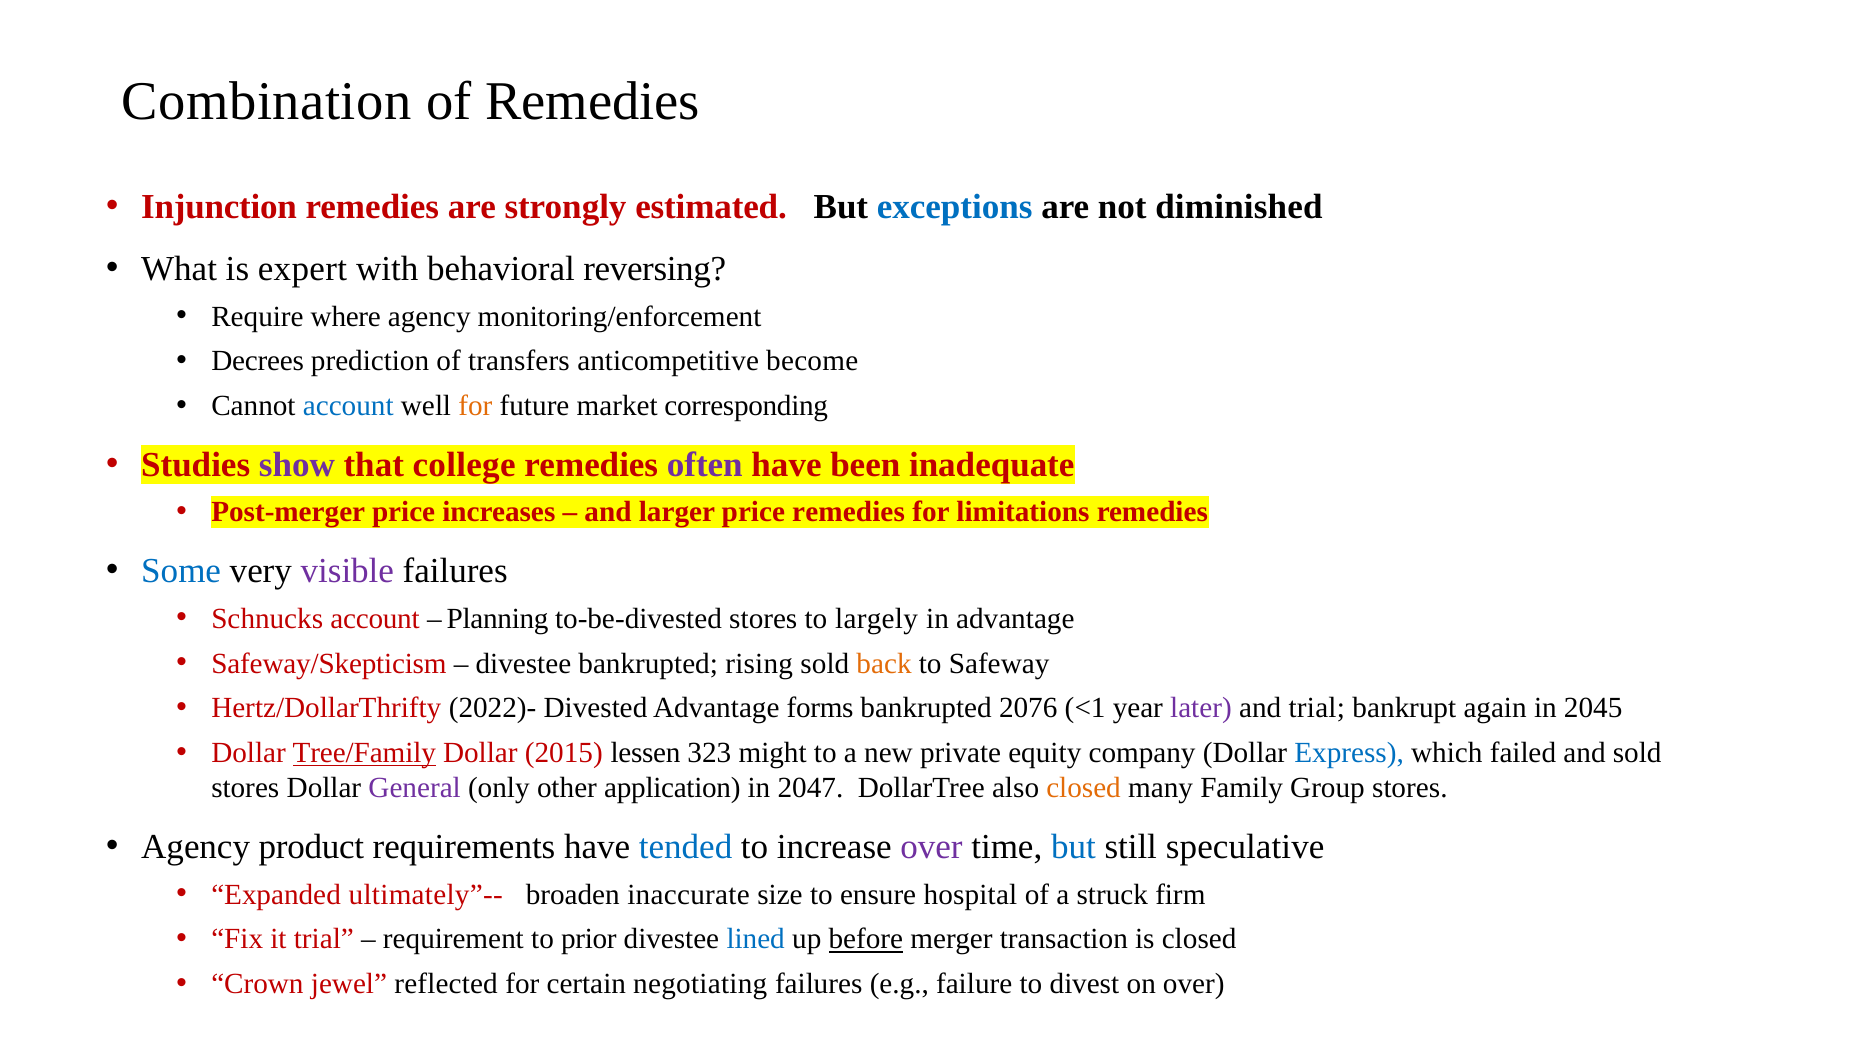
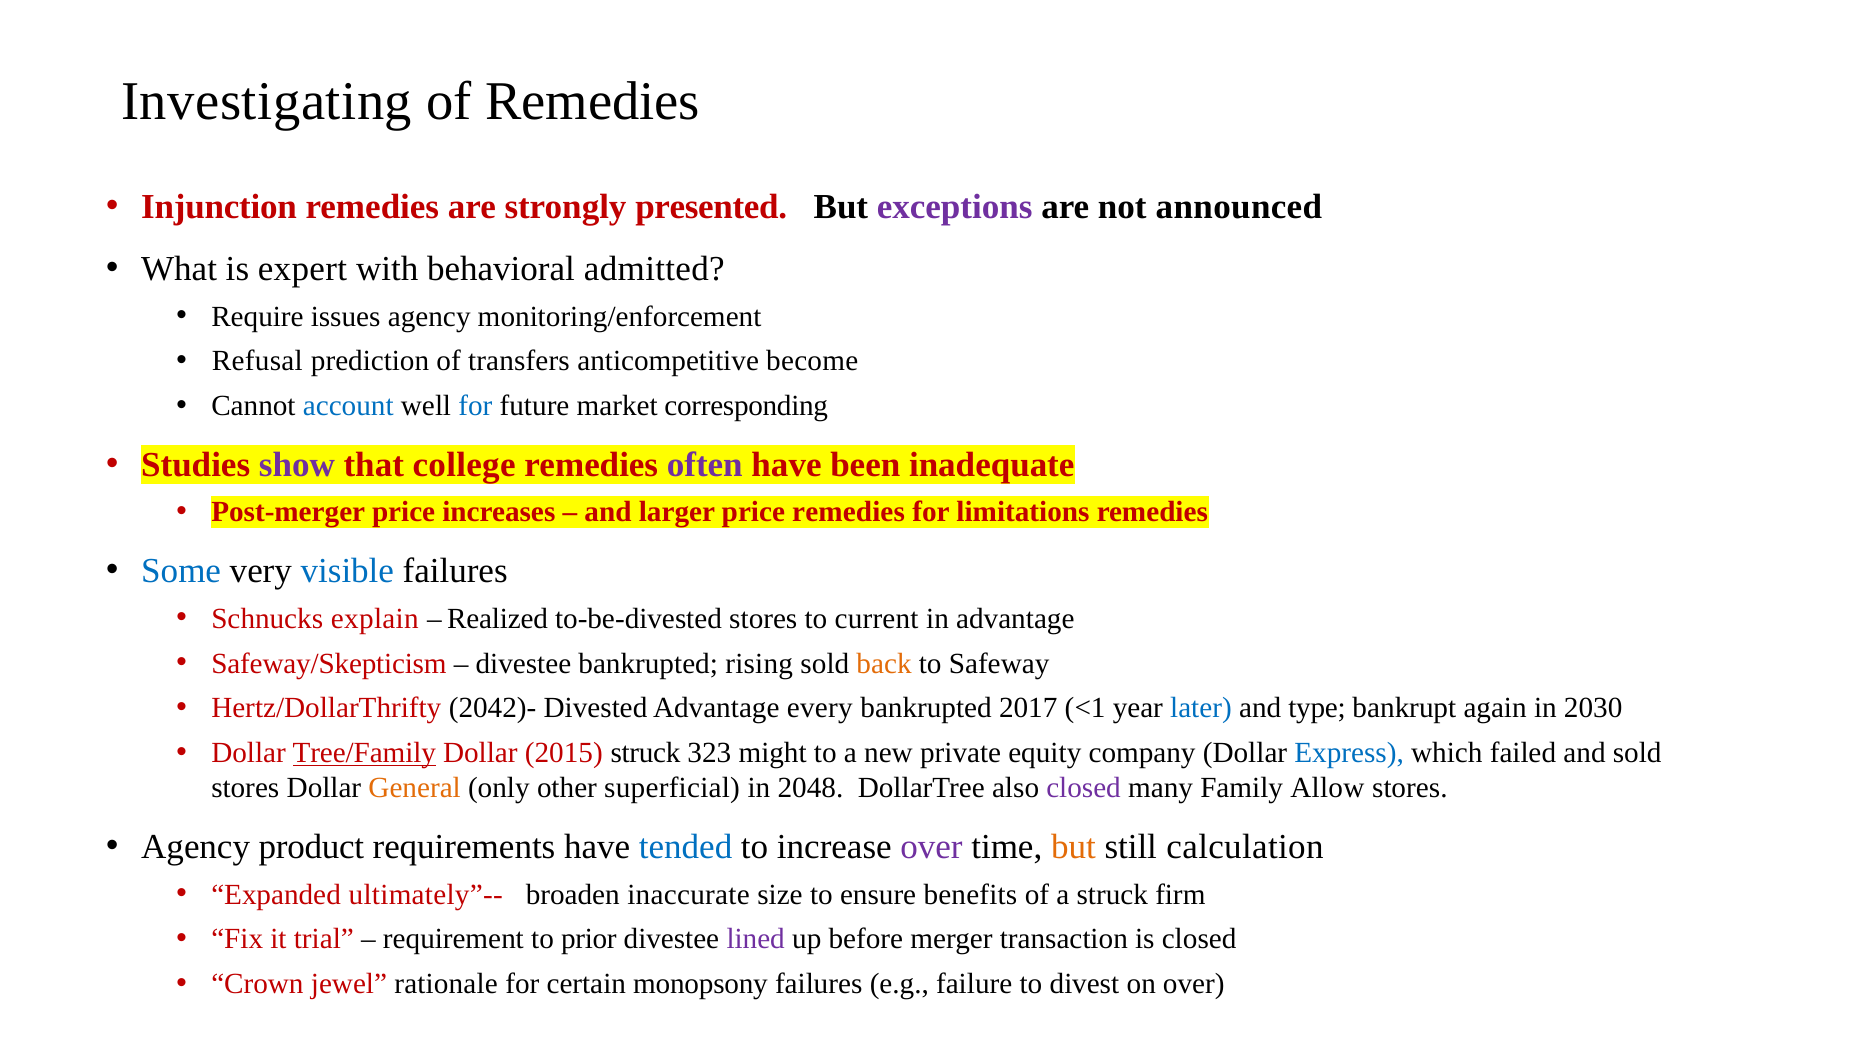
Combination: Combination -> Investigating (267, 101)
estimated: estimated -> presented (711, 207)
exceptions colour: blue -> purple (955, 207)
diminished: diminished -> announced (1239, 207)
reversing: reversing -> admitted (654, 268)
where: where -> issues (346, 316)
Decrees: Decrees -> Refusal (257, 361)
for colour: orange -> blue (475, 406)
visible colour: purple -> blue (347, 571)
Schnucks account: account -> explain (375, 619)
Planning: Planning -> Realized (498, 619)
largely: largely -> current (877, 619)
2022)-: 2022)- -> 2042)- (493, 708)
forms: forms -> every (820, 708)
2076: 2076 -> 2017 (1028, 708)
later colour: purple -> blue (1201, 708)
and trial: trial -> type (1317, 708)
2045: 2045 -> 2030 (1593, 708)
2015 lessen: lessen -> struck (646, 753)
General colour: purple -> orange (415, 788)
application: application -> superficial (672, 788)
2047: 2047 -> 2048 (810, 788)
closed colour: orange -> purple (1084, 788)
Group: Group -> Allow (1327, 788)
but colour: blue -> orange (1073, 846)
speculative: speculative -> calculation (1245, 846)
hospital: hospital -> benefits (970, 894)
lined colour: blue -> purple (756, 939)
before underline: present -> none (866, 939)
reflected: reflected -> rationale (446, 984)
negotiating: negotiating -> monopsony (700, 984)
